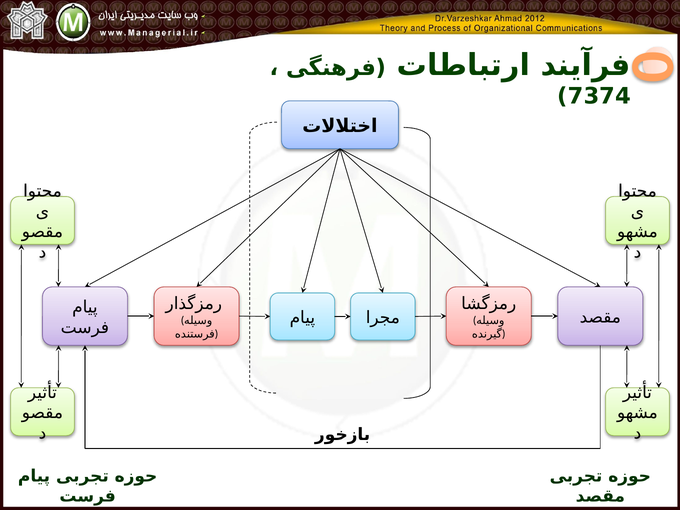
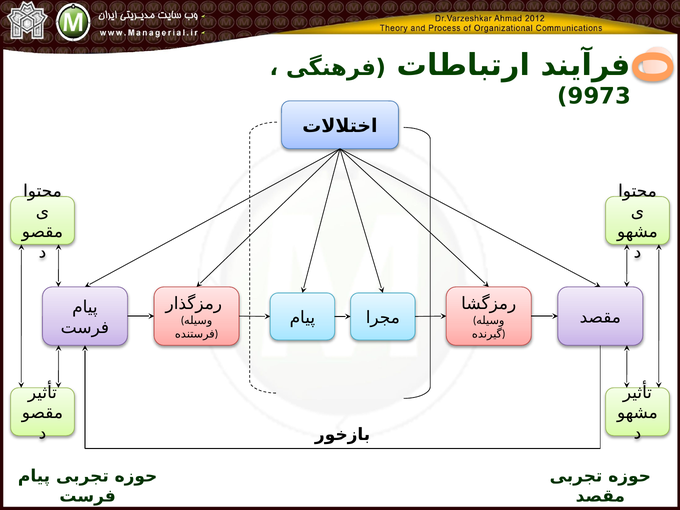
7374: 7374 -> 9973 (599, 96)
